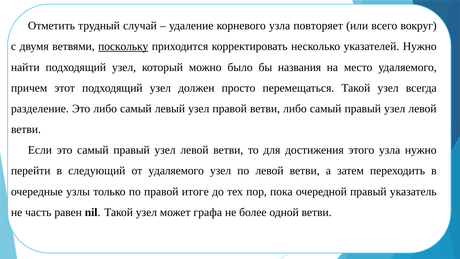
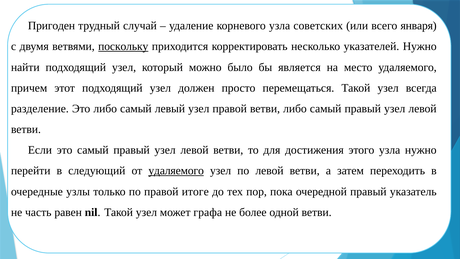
Отметить: Отметить -> Пригоден (51, 26)
повторяет: повторяет -> советских (318, 26)
вокруг: вокруг -> января (419, 26)
названия: названия -> является (299, 67)
удаляемого underline: none -> present (176, 171)
